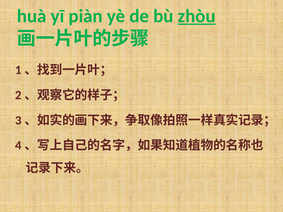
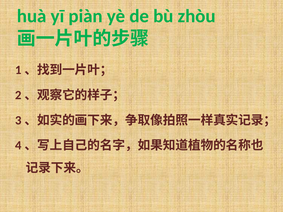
zhòu underline: present -> none (197, 16)
